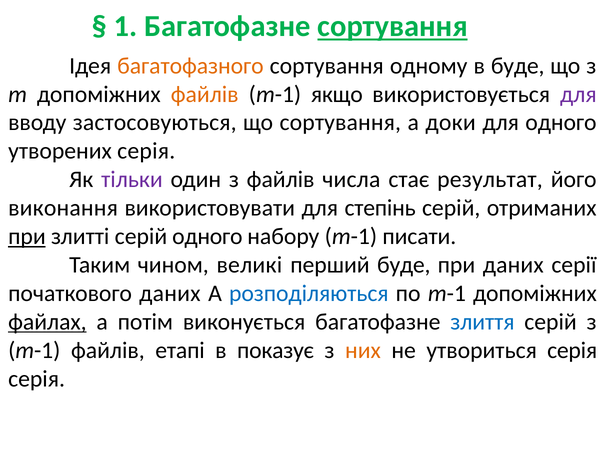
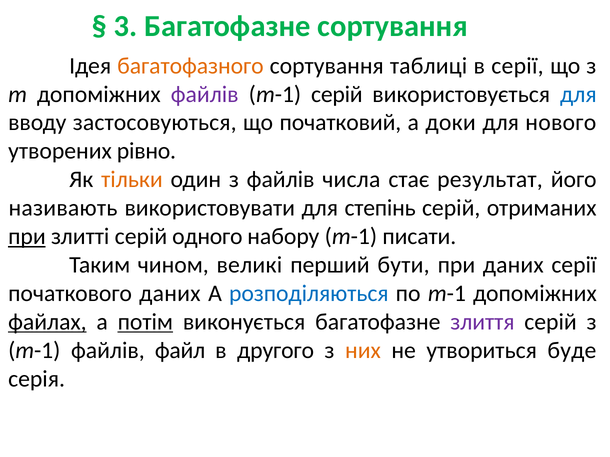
1: 1 -> 3 (126, 26)
сортування underline: present -> none (393, 26)
одному: одному -> таблиці (429, 66)
в буде: буде -> серії (517, 66)
файлів colour: orange -> purple (205, 94)
m-1 якщо: якщо -> серій (337, 94)
для colour: purple -> blue (578, 94)
що сортування: сортування -> початковий (340, 123)
для одного: одного -> нового (561, 123)
утворених серія: серія -> рівно (146, 151)
тільки colour: purple -> orange (132, 180)
виконання: виконання -> називають (63, 208)
перший буде: буде -> бути (404, 265)
потім underline: none -> present (145, 322)
злиття colour: blue -> purple (482, 322)
етапі: етапі -> файл (180, 351)
показує: показує -> другого (276, 351)
утвориться серія: серія -> буде (572, 351)
